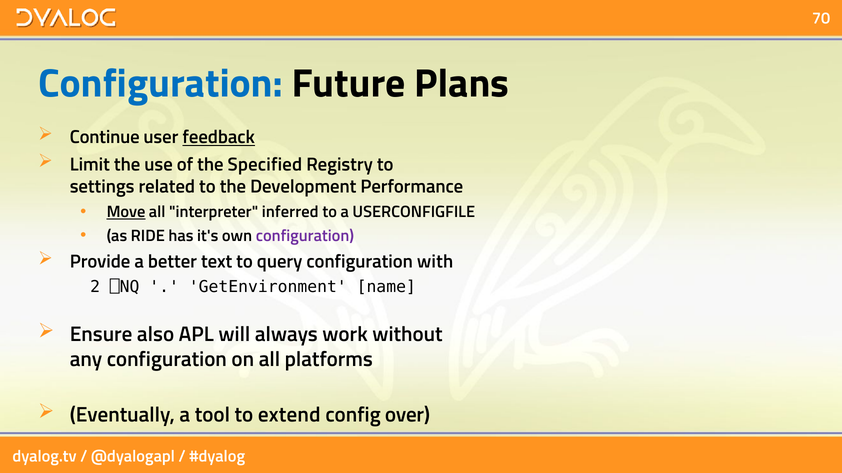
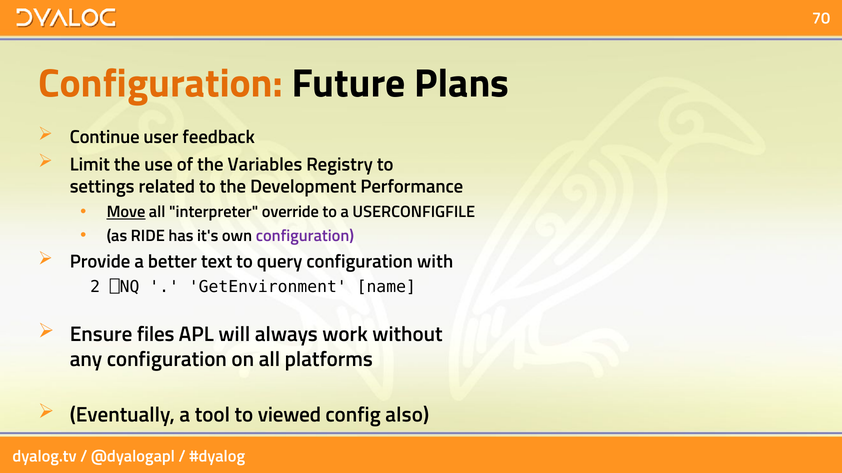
Configuration colour: blue -> orange (161, 84)
feedback underline: present -> none (219, 138)
Specified: Specified -> Variables (265, 165)
inferred: inferred -> override (290, 212)
also: also -> files (156, 335)
extend: extend -> viewed (289, 416)
over: over -> also (407, 416)
